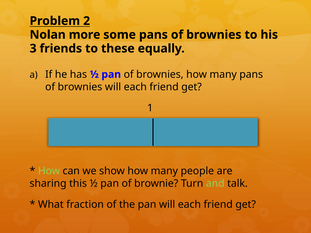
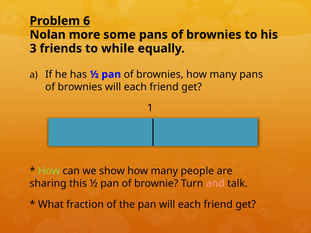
2: 2 -> 6 (87, 21)
these: these -> while (118, 49)
and colour: light green -> pink (215, 184)
